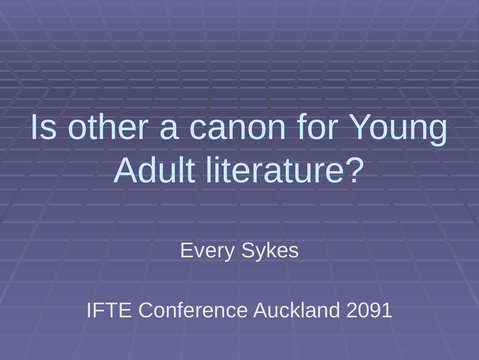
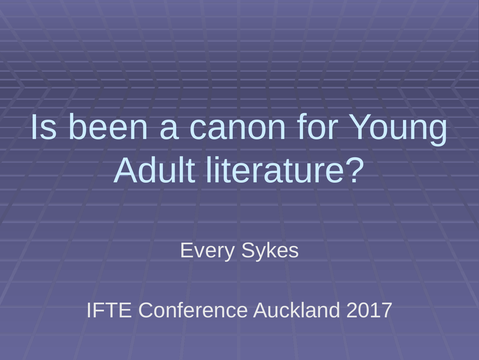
other: other -> been (108, 127)
2091: 2091 -> 2017 (370, 310)
